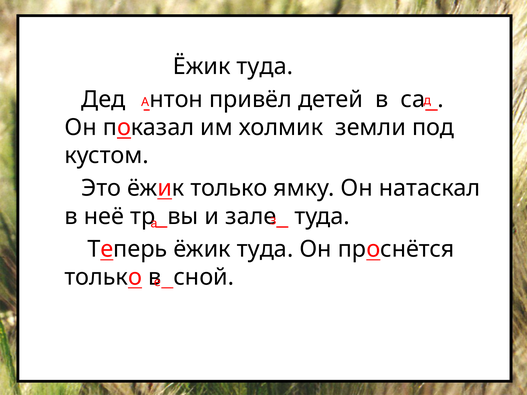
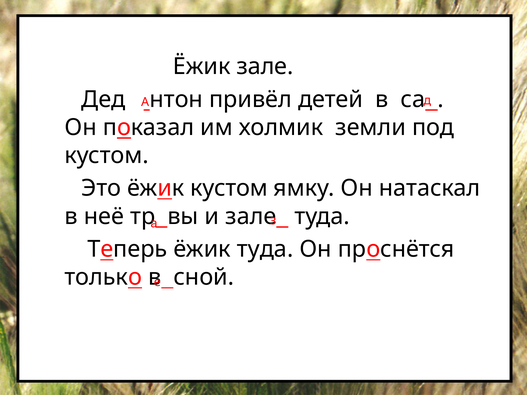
туда: туда -> зале (265, 67)
ёжик только: только -> кустом (229, 188)
